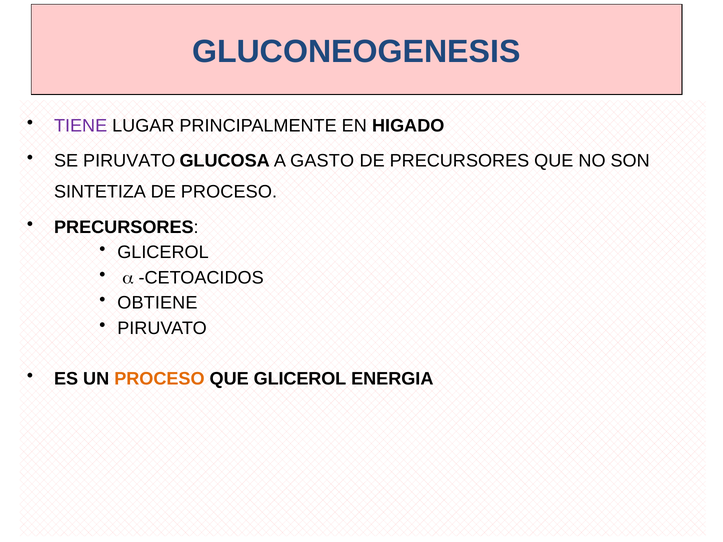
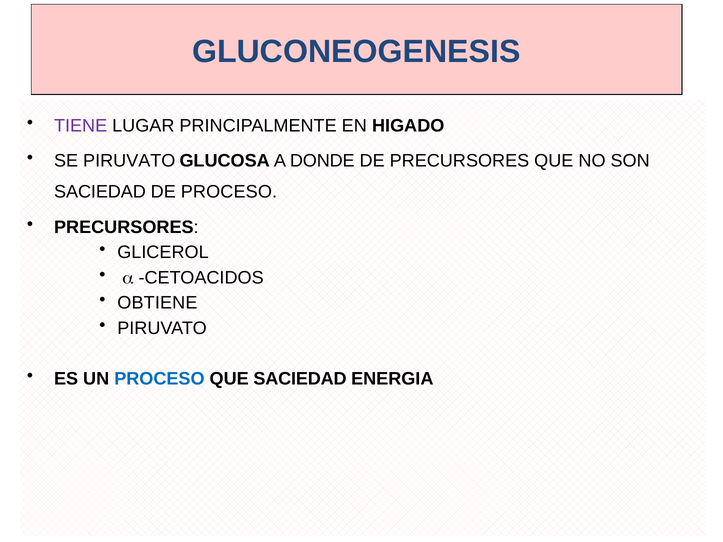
GASTO: GASTO -> DONDE (322, 161)
SINTETIZA: SINTETIZA -> SACIEDAD (100, 192)
PROCESO colour: orange -> blue (159, 379)
QUE GLICEROL: GLICEROL -> SACIEDAD (300, 379)
